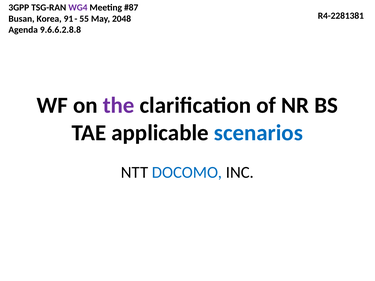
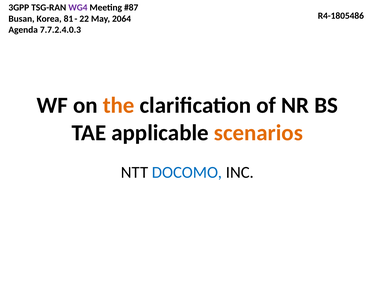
R4-2281381: R4-2281381 -> R4-1805486 (341, 16)
91: 91 -> 81 (68, 19)
55: 55 -> 22 (84, 19)
2048: 2048 -> 2064 (122, 19)
9.6.6.2.8.8: 9.6.6.2.8.8 -> 7.7.2.4.0.3 (60, 30)
the colour: purple -> orange (119, 105)
scenarios colour: blue -> orange (258, 133)
